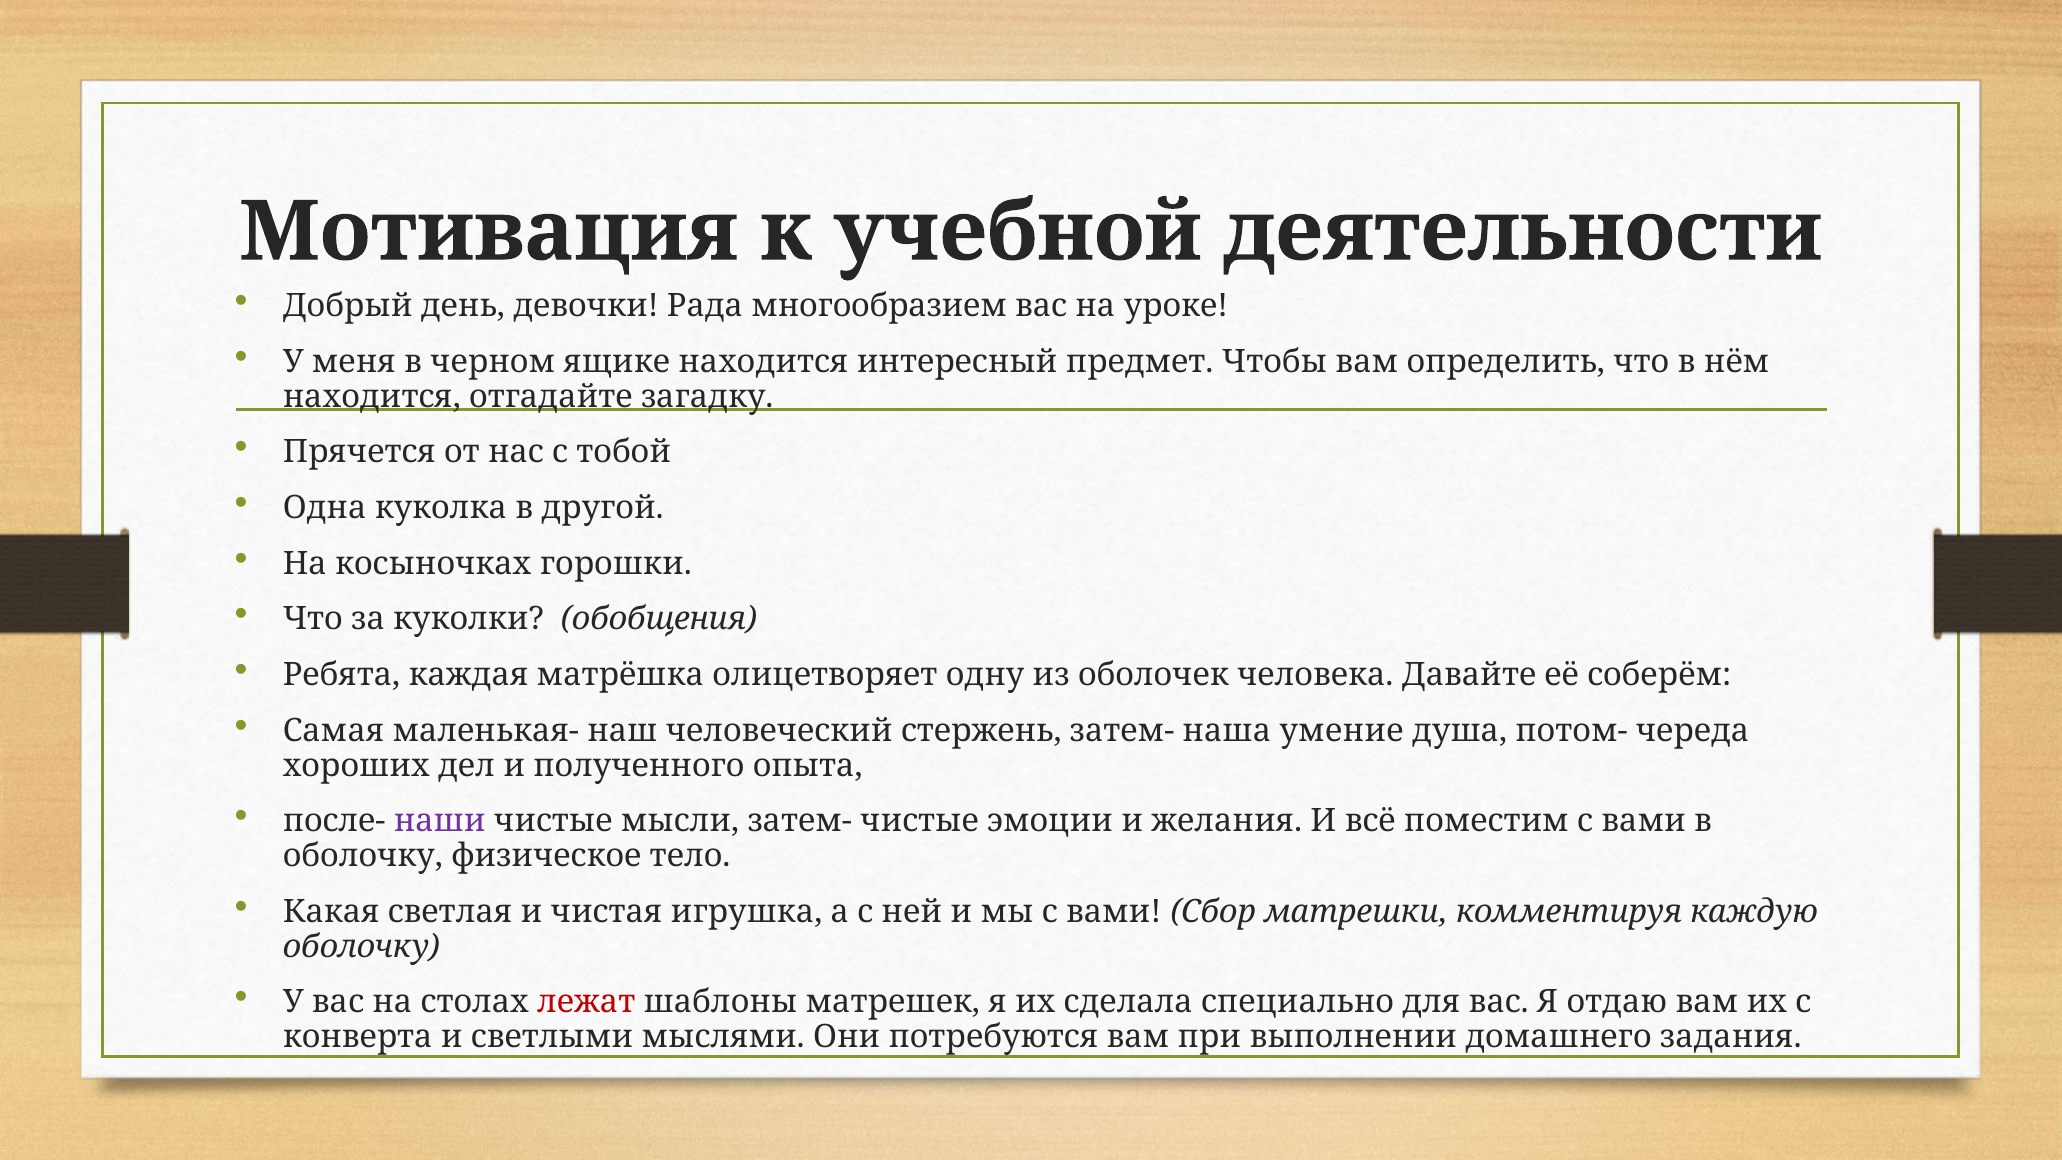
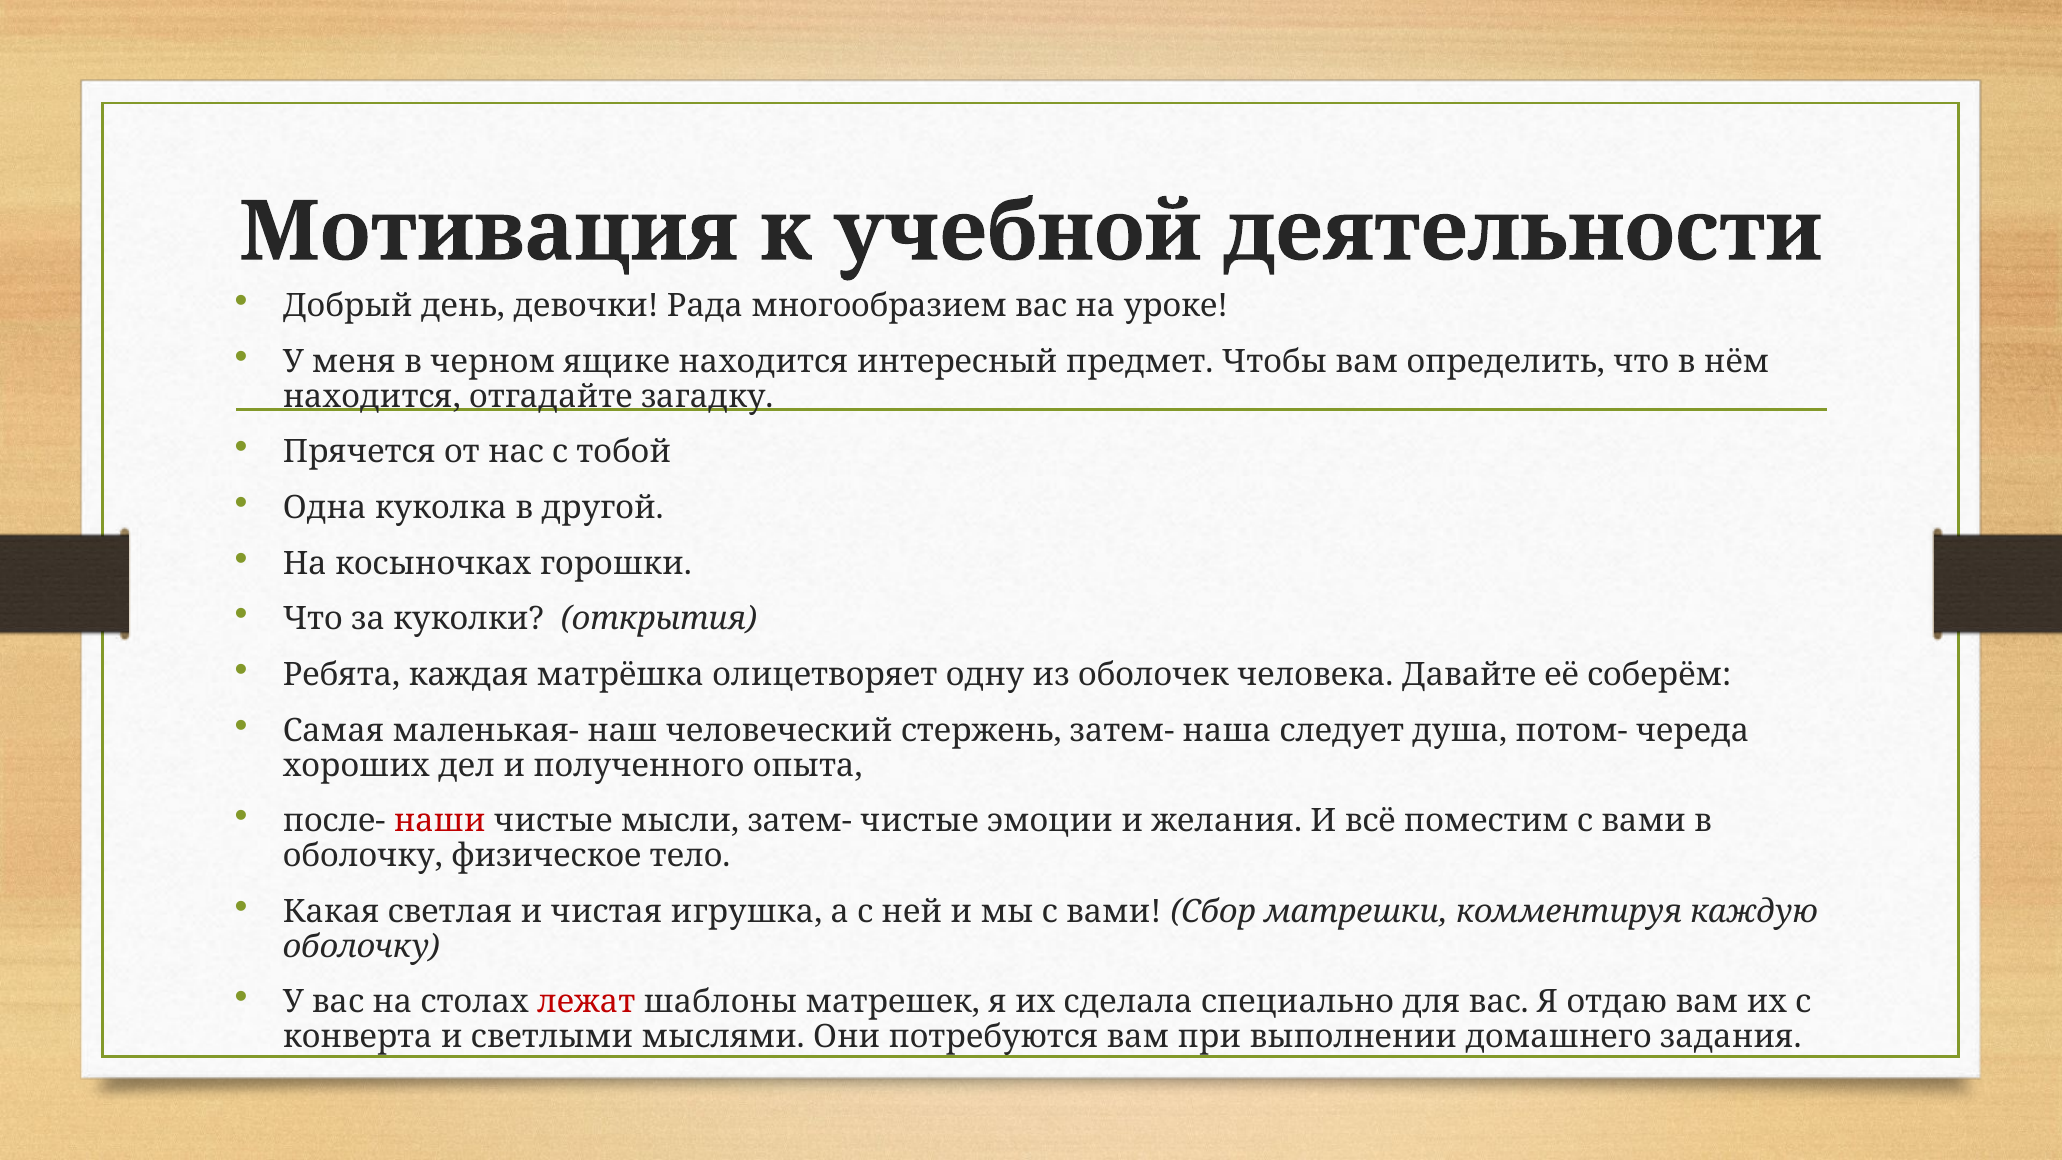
обобщения: обобщения -> открытия (659, 619)
умение: умение -> следует (1342, 731)
наши colour: purple -> red (440, 821)
